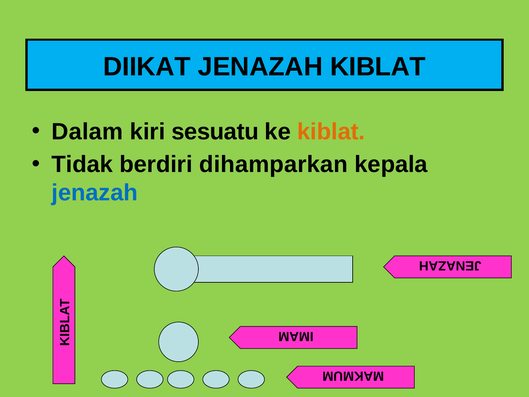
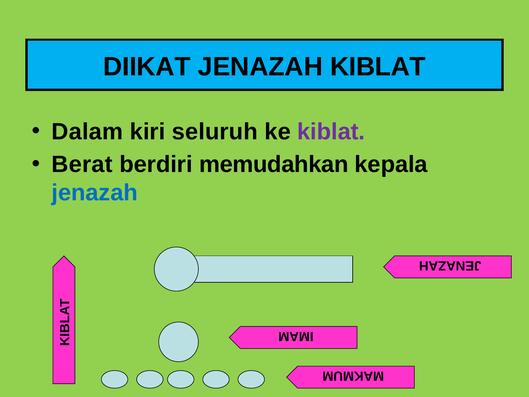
sesuatu: sesuatu -> seluruh (215, 132)
kiblat colour: orange -> purple (331, 132)
Tidak: Tidak -> Berat (82, 164)
dihamparkan: dihamparkan -> memudahkan (274, 164)
